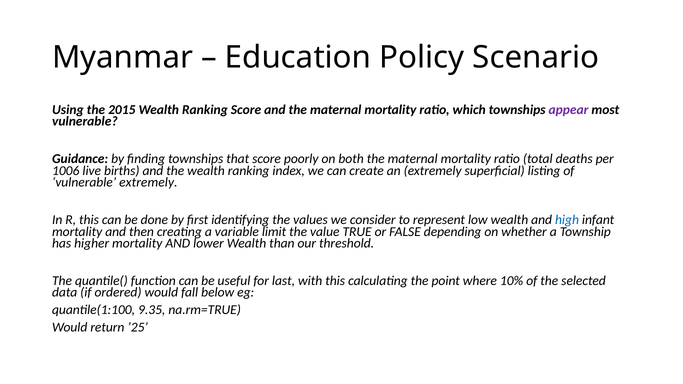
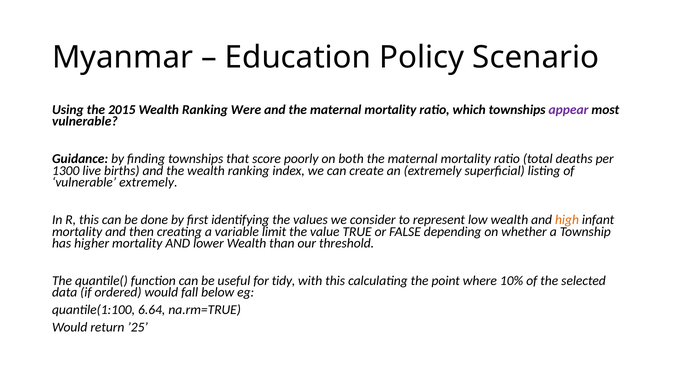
Ranking Score: Score -> Were (246, 110)
1006: 1006 -> 1300 (66, 171)
high colour: blue -> orange (567, 220)
last: last -> tidy (284, 281)
9.35: 9.35 -> 6.64 (152, 310)
